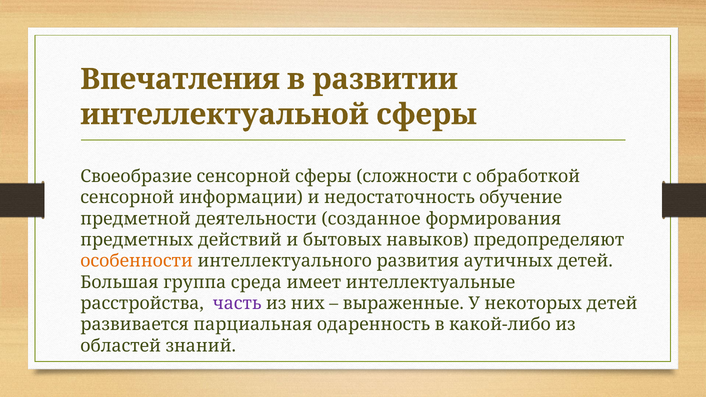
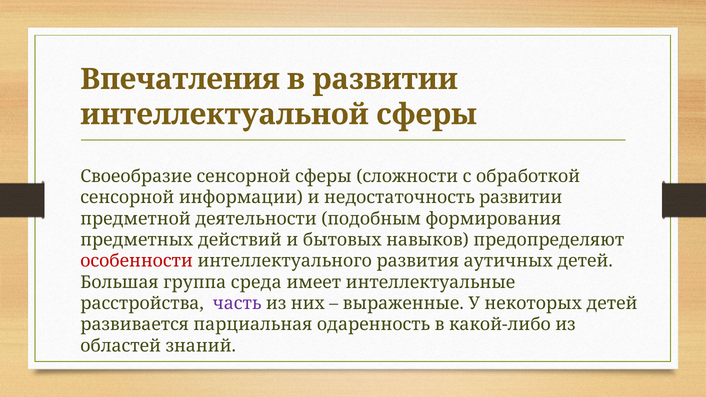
недостаточность обучение: обучение -> развитии (521, 198)
созданное: созданное -> подобным (371, 219)
особенности colour: orange -> red (137, 261)
